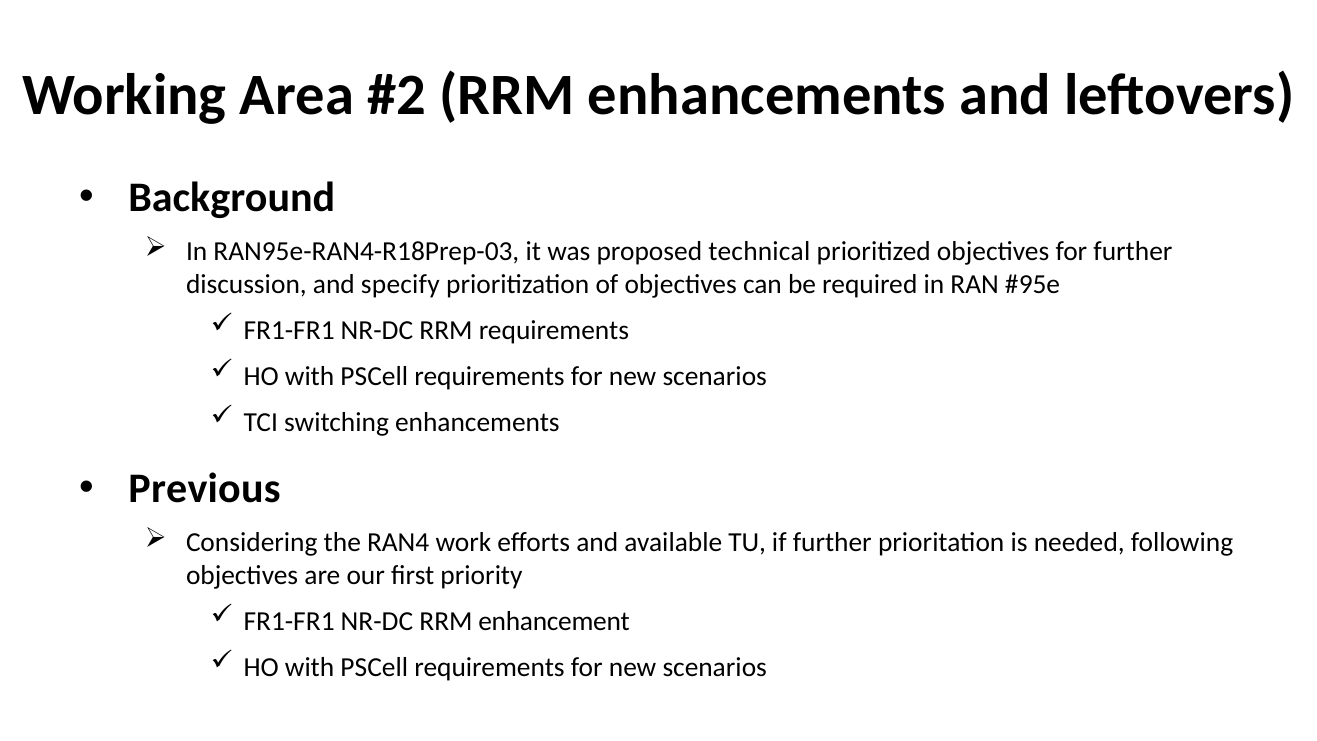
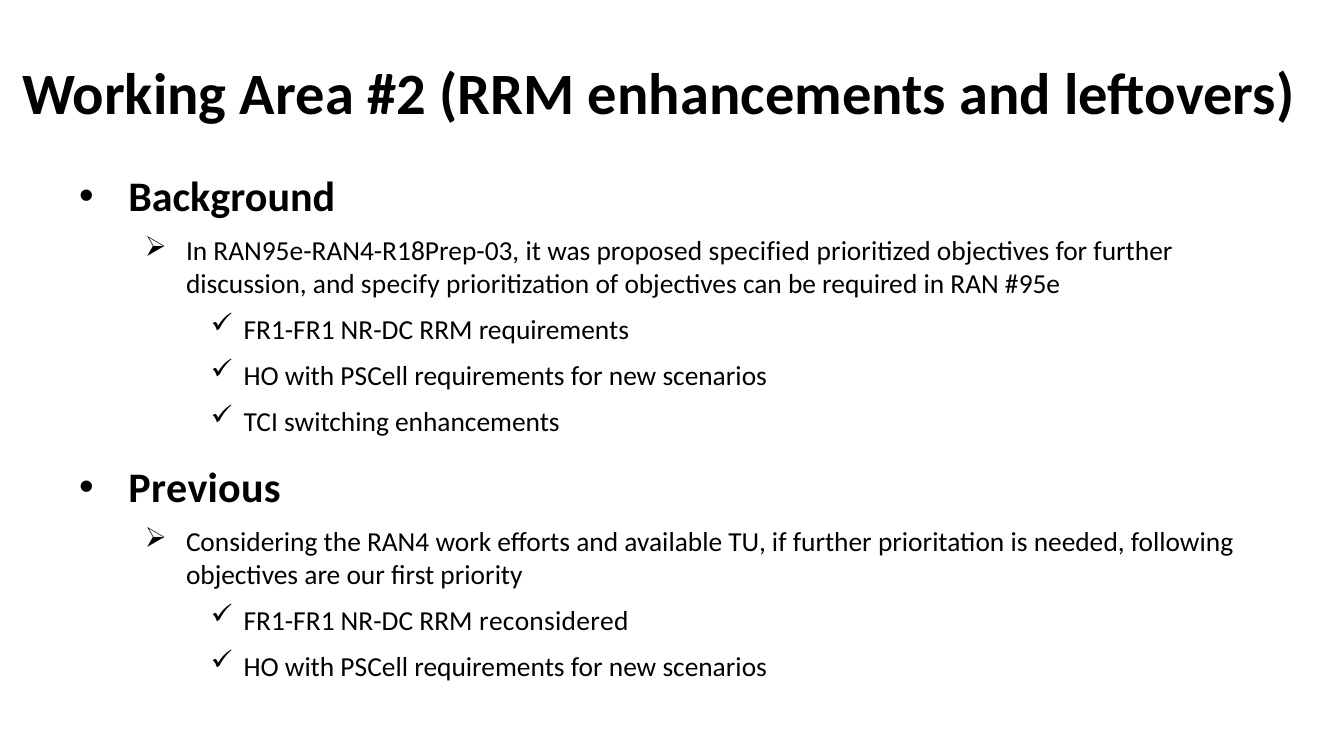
technical: technical -> specified (759, 251)
enhancement: enhancement -> reconsidered (554, 621)
